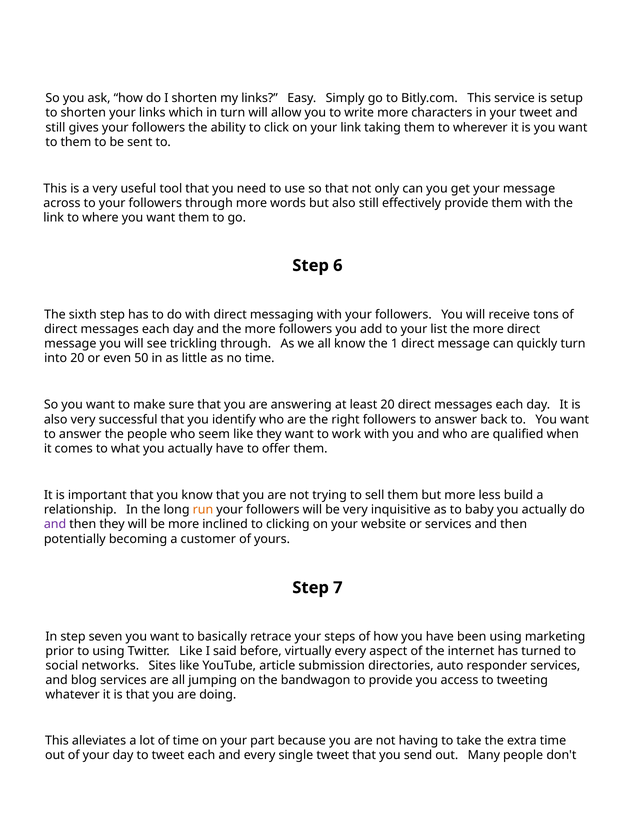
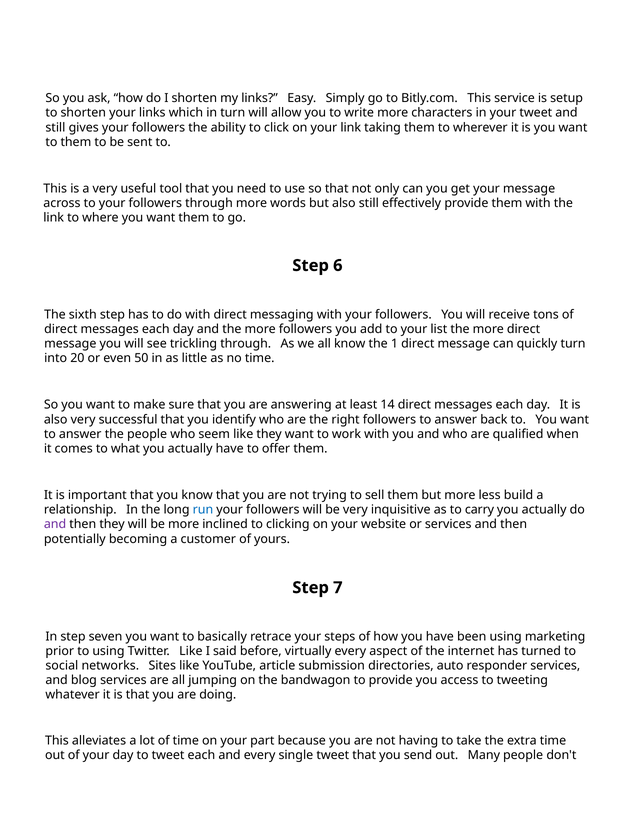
least 20: 20 -> 14 (388, 405)
run colour: orange -> blue (203, 510)
baby: baby -> carry (479, 510)
